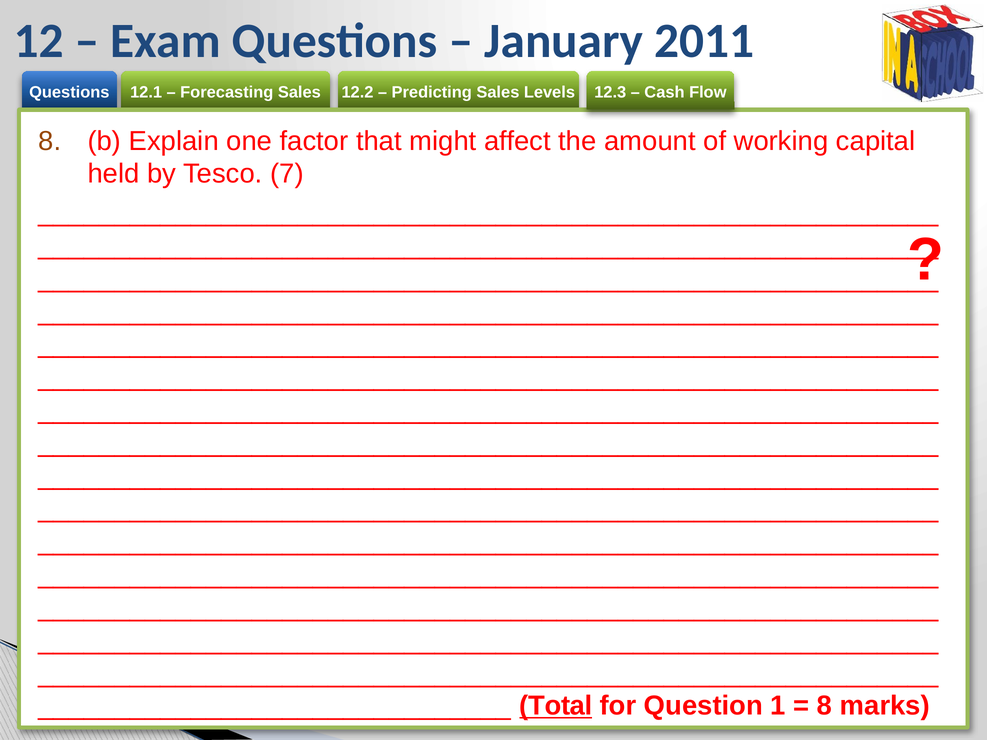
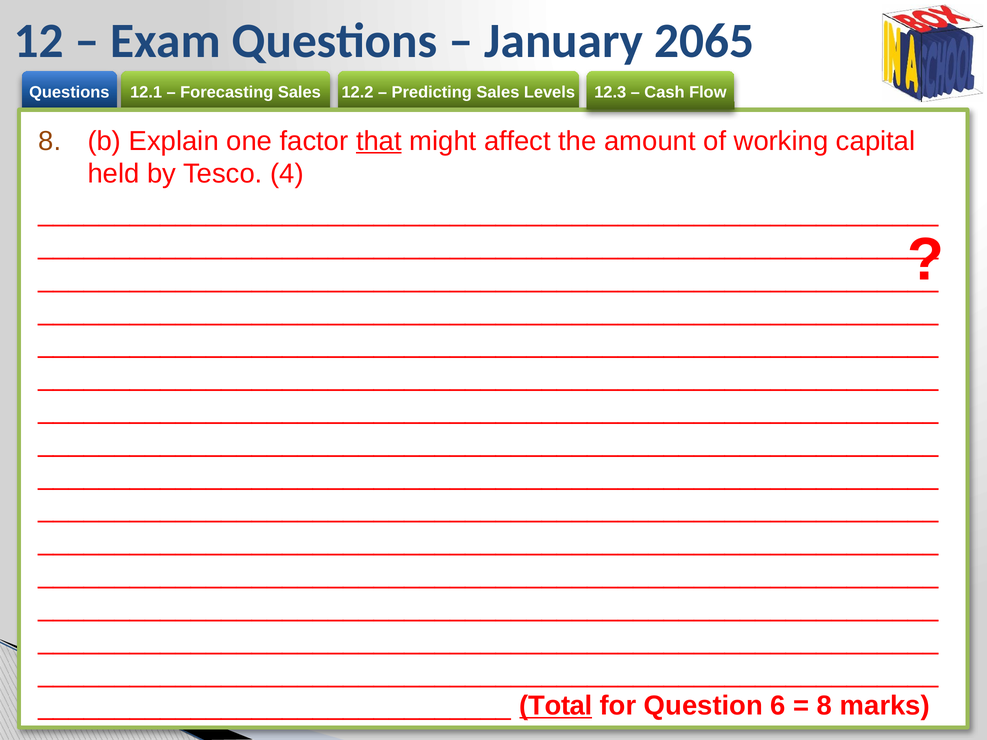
2011: 2011 -> 2065 (704, 41)
that underline: none -> present (379, 141)
7: 7 -> 4 (287, 174)
1: 1 -> 6 (778, 706)
